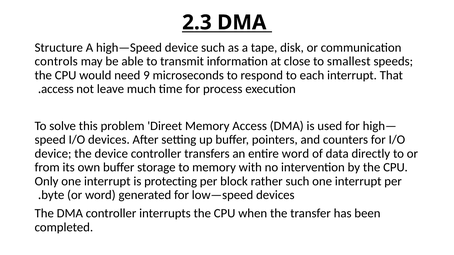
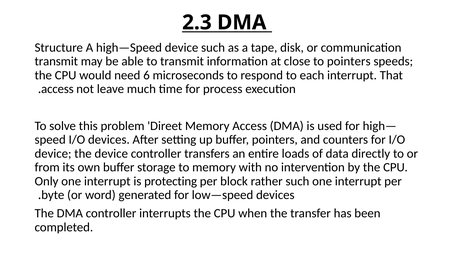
controls: controls -> transmit (56, 61)
to smallest: smallest -> pointers (349, 61)
9: 9 -> 6 (146, 75)
entire word: word -> loads (296, 154)
